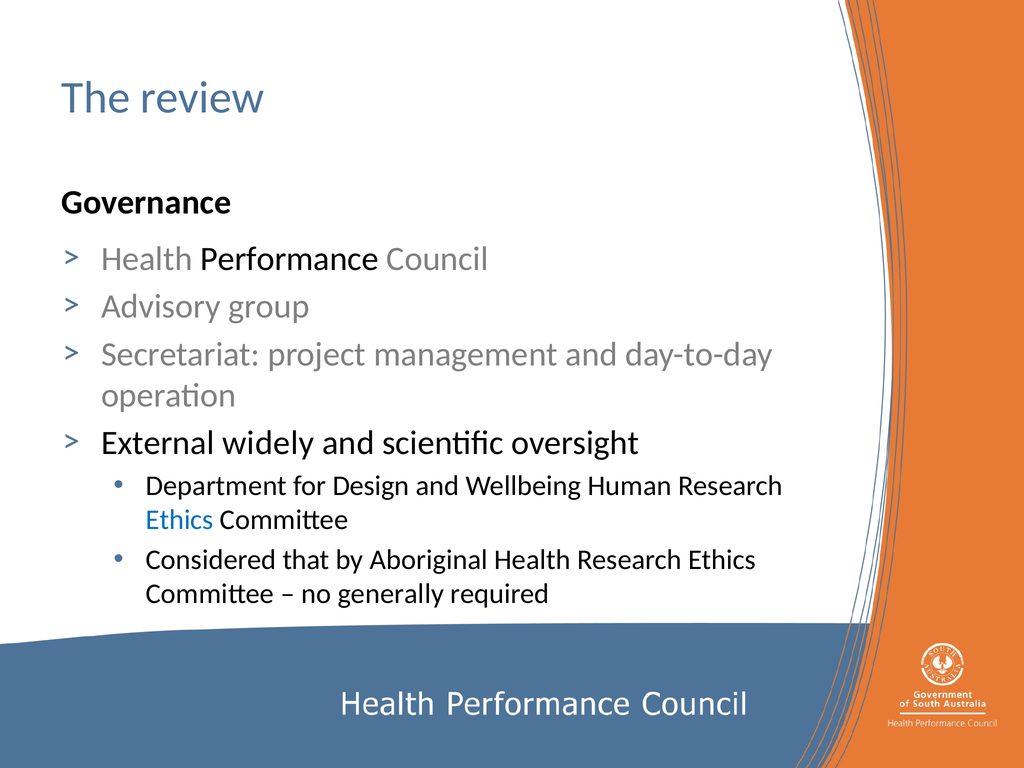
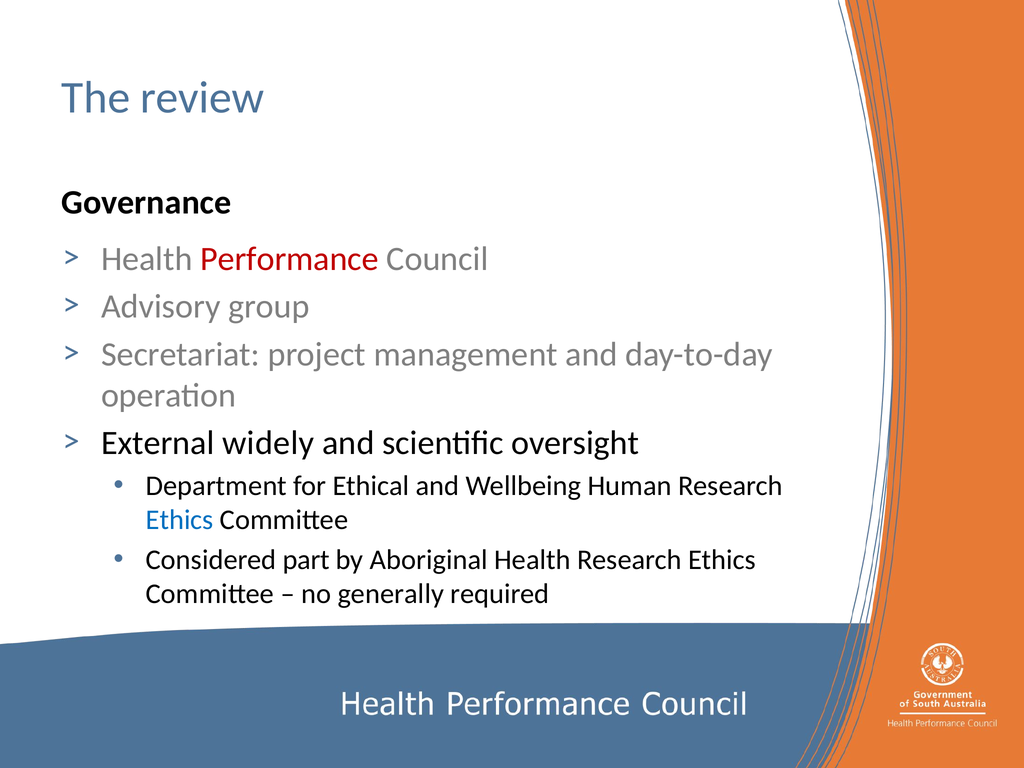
Performance colour: black -> red (290, 259)
Design: Design -> Ethical (371, 486)
that: that -> part (306, 560)
